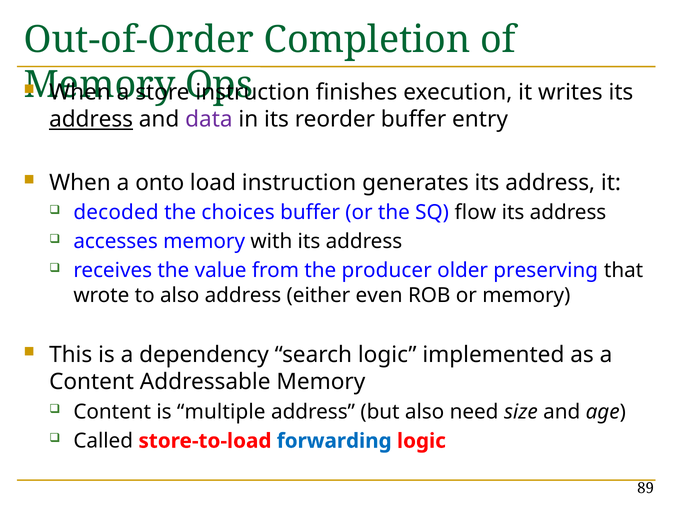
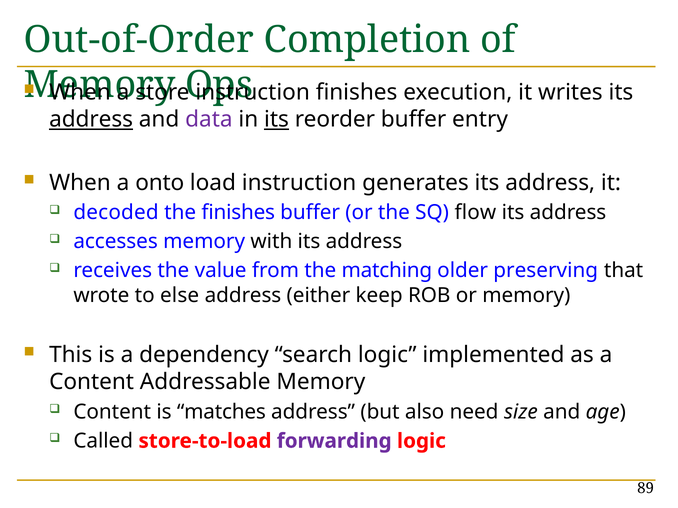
its underline: none -> present (276, 120)
the choices: choices -> finishes (238, 213)
producer: producer -> matching (387, 271)
to also: also -> else (180, 296)
even: even -> keep (379, 296)
multiple: multiple -> matches (221, 412)
forwarding colour: blue -> purple (334, 441)
